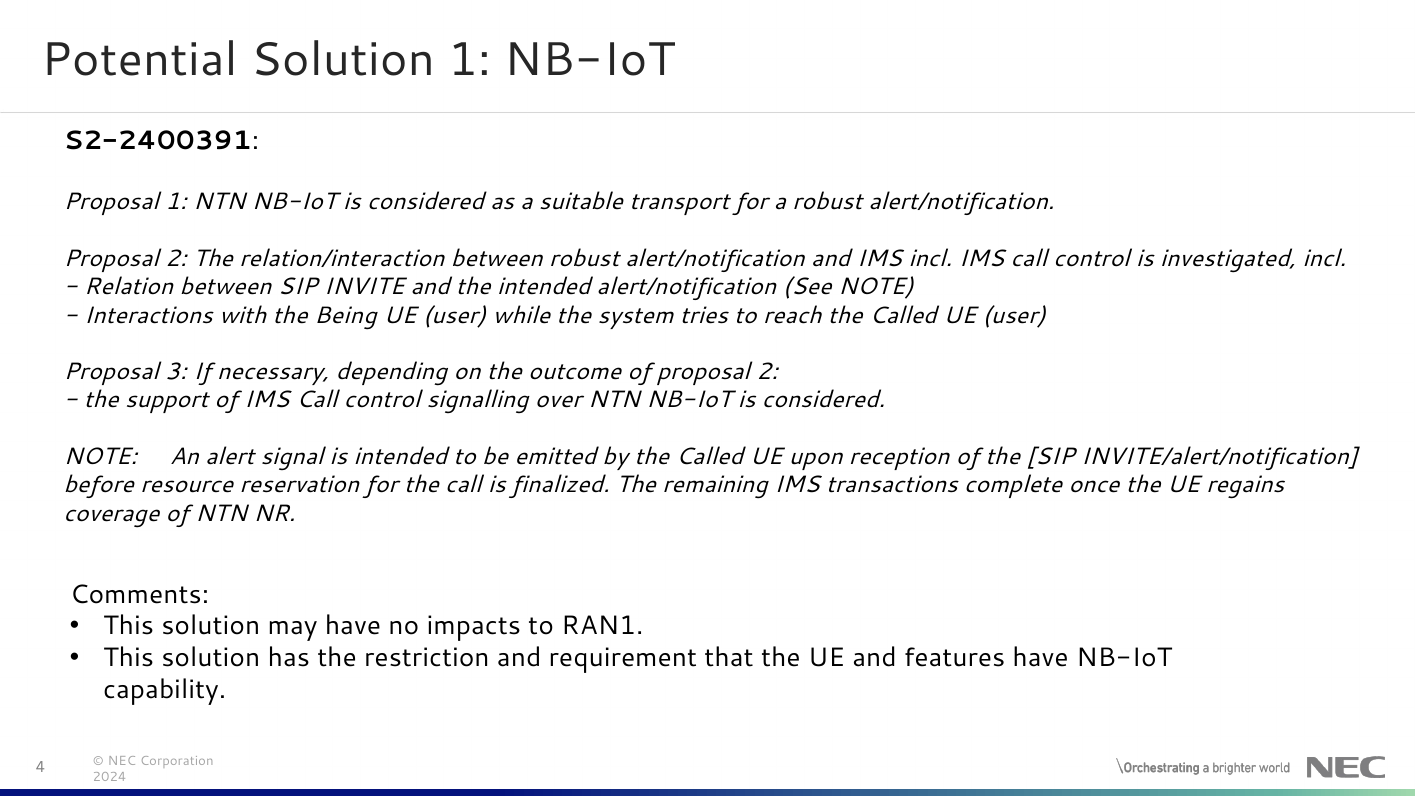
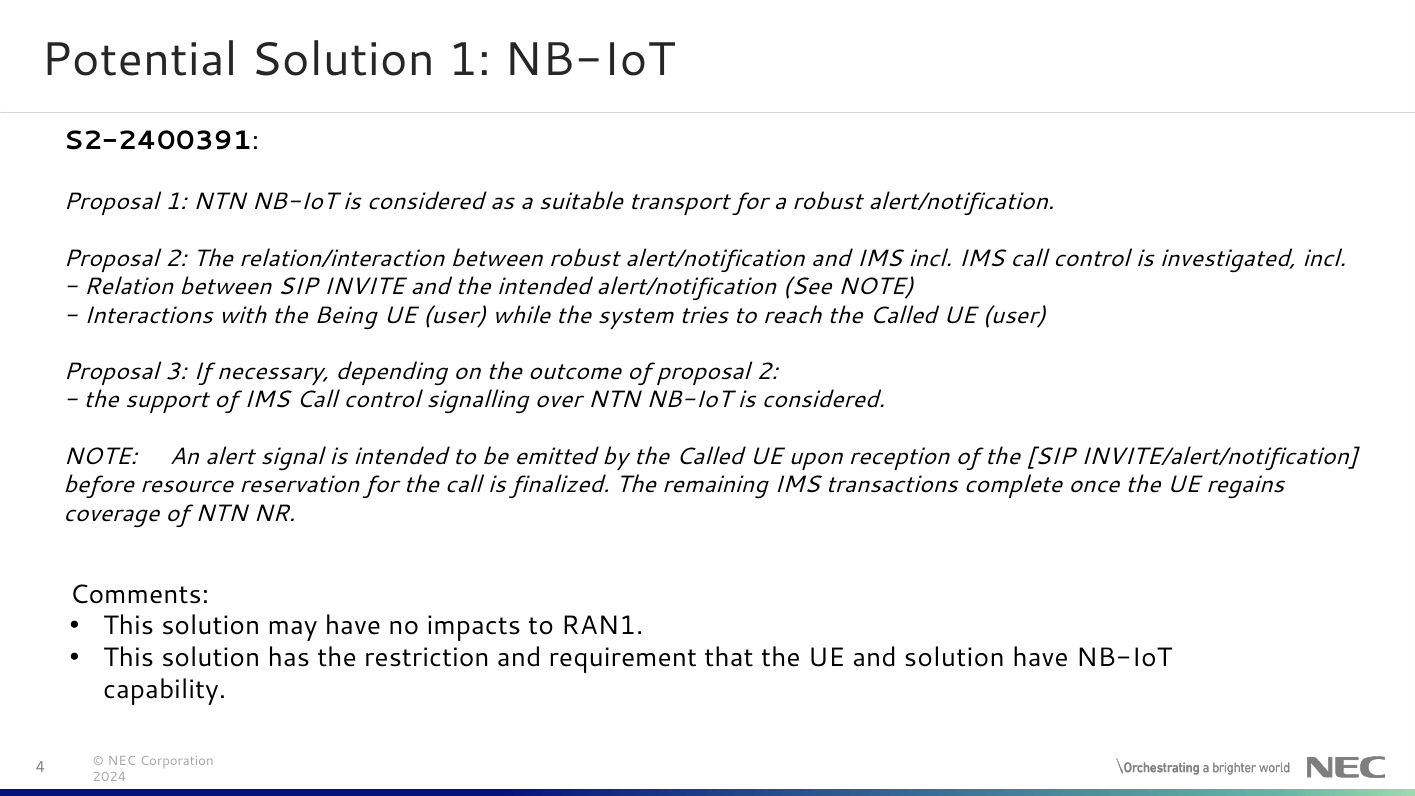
and features: features -> solution (954, 658)
